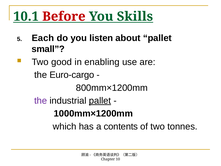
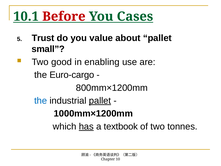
Skills: Skills -> Cases (135, 16)
Each: Each -> Trust (43, 38)
listen: listen -> value (101, 38)
the colour: purple -> blue (41, 101)
has underline: none -> present (86, 126)
contents: contents -> textbook (121, 126)
